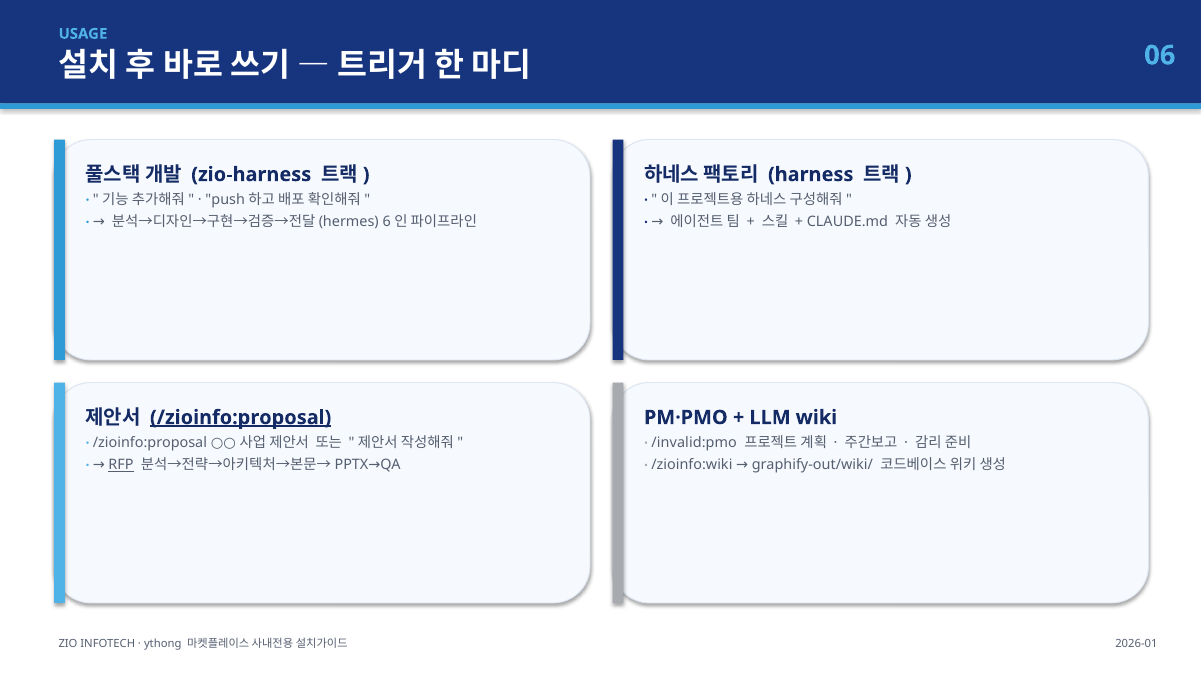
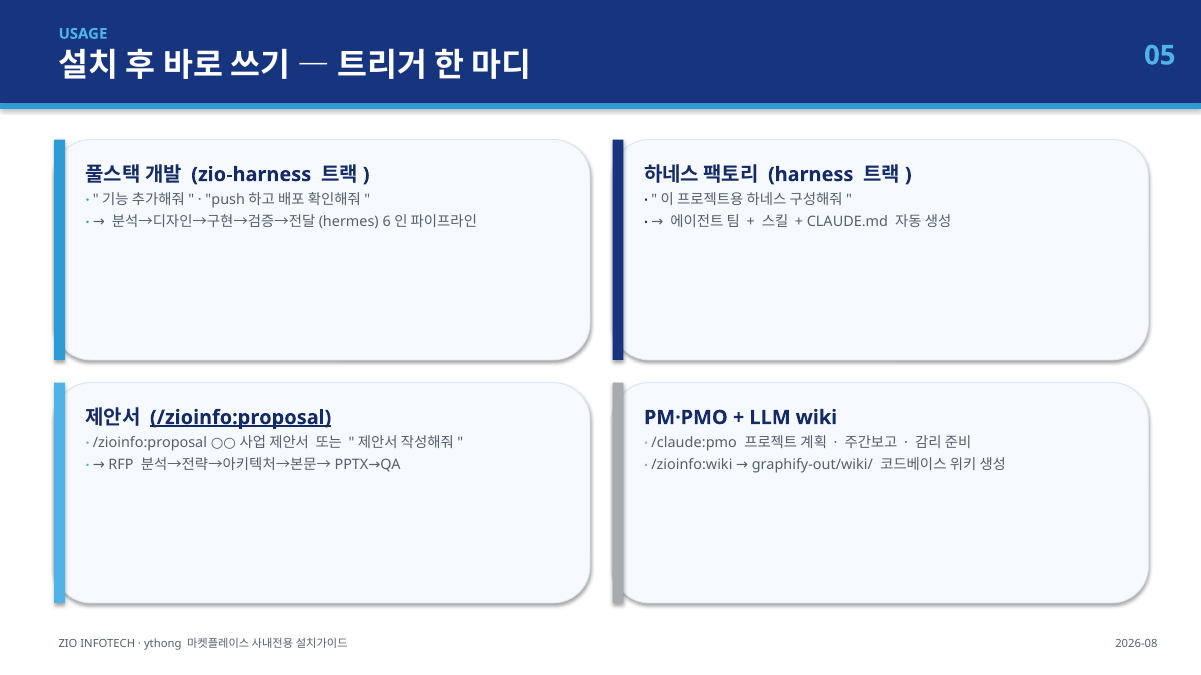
06: 06 -> 05 (1160, 55)
/invalid:pmo: /invalid:pmo -> /claude:pmo (694, 443)
RFP underline: present -> none (121, 465)
2026-01: 2026-01 -> 2026-08 (1136, 644)
